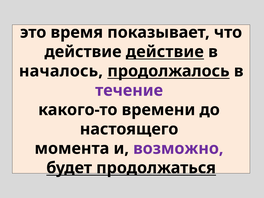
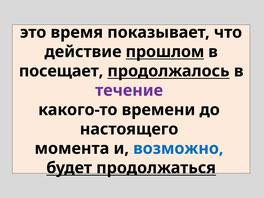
действие действие: действие -> прошлом (165, 52)
началось: началось -> посещает (61, 71)
возможно colour: purple -> blue (178, 149)
